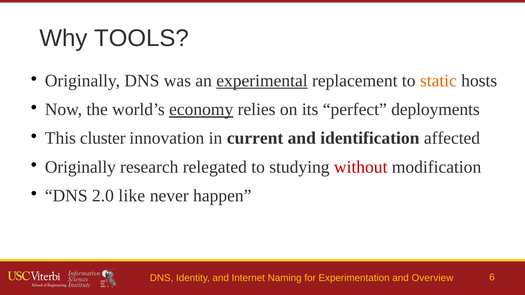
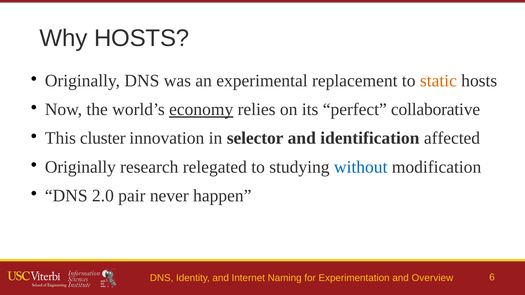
Why TOOLS: TOOLS -> HOSTS (142, 38)
experimental underline: present -> none (262, 81)
deployments: deployments -> collaborative (436, 110)
current: current -> selector (255, 138)
without colour: red -> blue (361, 167)
like: like -> pair (132, 196)
